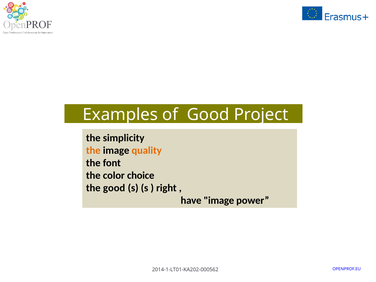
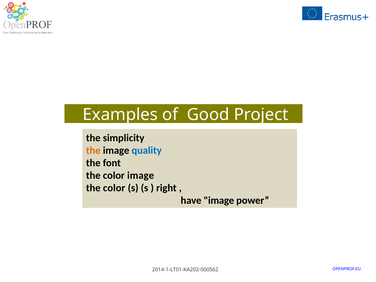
quality colour: orange -> blue (147, 150)
color choice: choice -> image (141, 175)
good: good -> color (114, 188)
